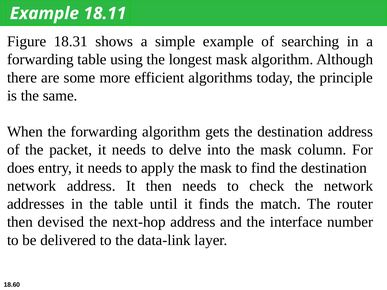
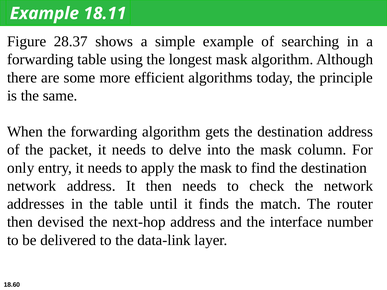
18.31: 18.31 -> 28.37 (71, 41)
does: does -> only (21, 168)
